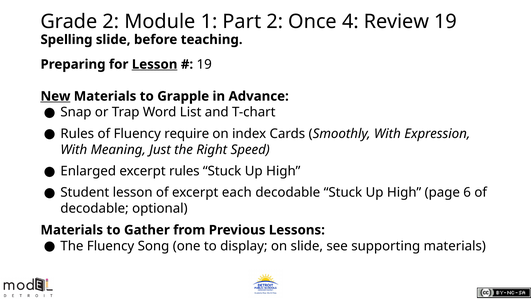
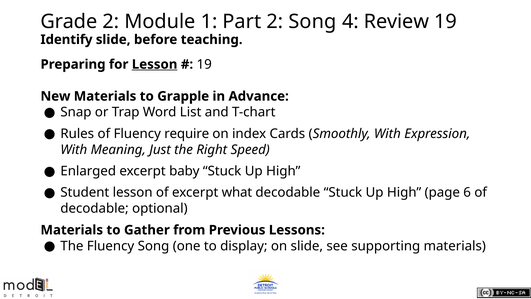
2 Once: Once -> Song (312, 22)
Spelling: Spelling -> Identify (66, 40)
New underline: present -> none (55, 96)
excerpt rules: rules -> baby (184, 171)
each: each -> what (237, 192)
